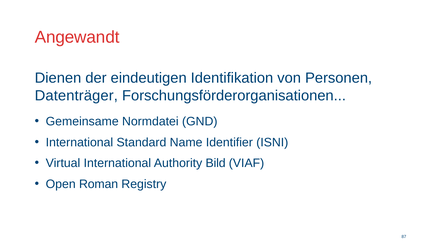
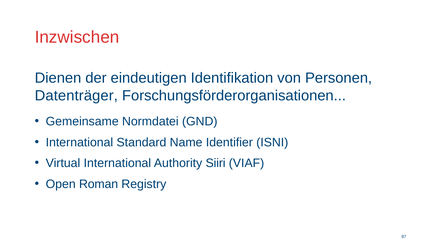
Angewandt: Angewandt -> Inzwischen (77, 37)
Bild: Bild -> Siiri (216, 163)
